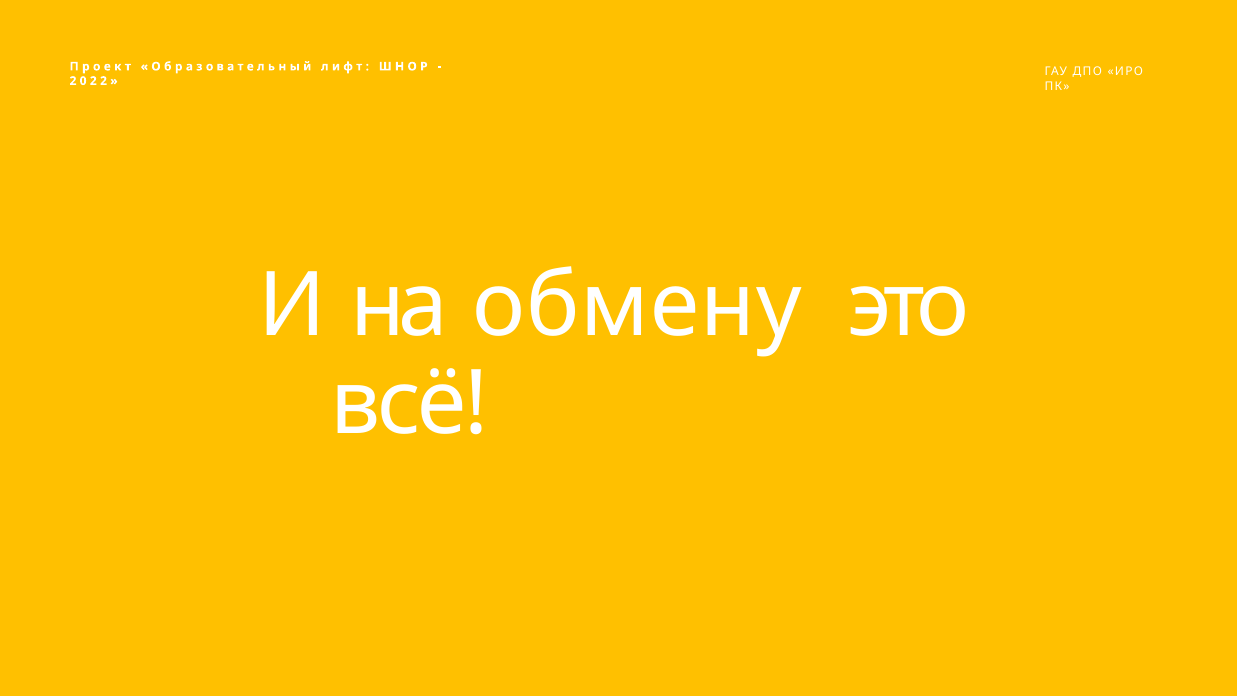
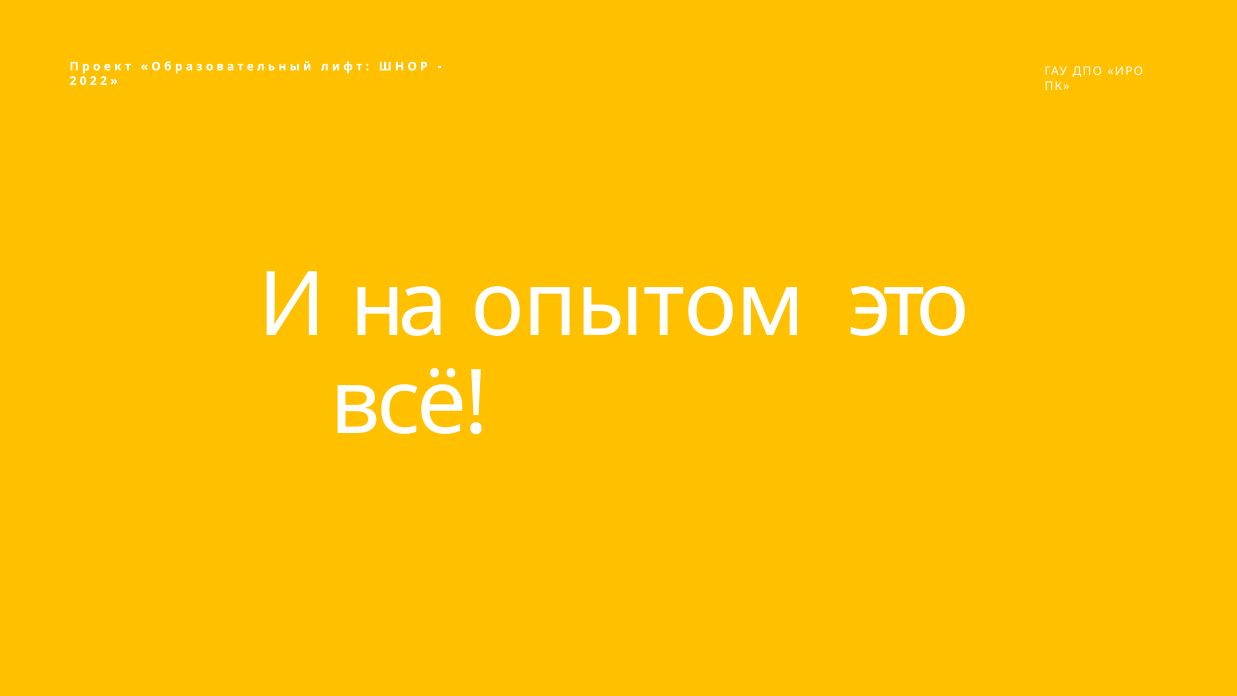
обмену: обмену -> опытом (638, 306)
